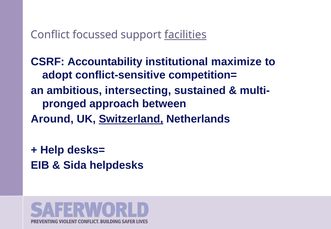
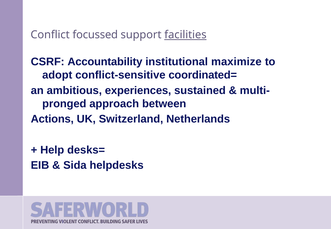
competition=: competition= -> coordinated= (203, 75)
intersecting: intersecting -> experiences (138, 90)
Around: Around -> Actions (52, 119)
Switzerland underline: present -> none (131, 119)
